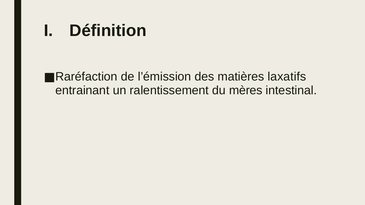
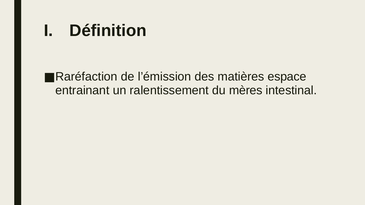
laxatifs: laxatifs -> espace (287, 77)
